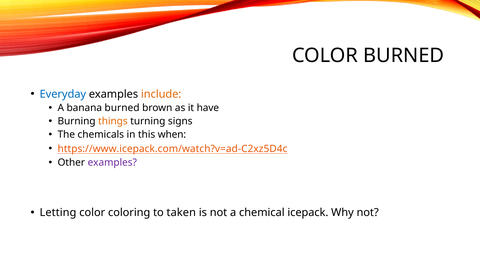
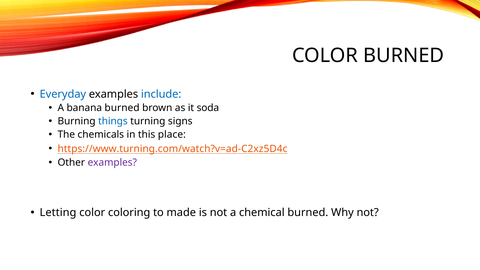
include colour: orange -> blue (161, 94)
have: have -> soda (208, 108)
things colour: orange -> blue (113, 121)
when: when -> place (172, 135)
https://www.icepack.com/watch?v=ad-C2xz5D4c: https://www.icepack.com/watch?v=ad-C2xz5D4c -> https://www.turning.com/watch?v=ad-C2xz5D4c (173, 149)
taken: taken -> made (181, 213)
chemical icepack: icepack -> burned (308, 213)
